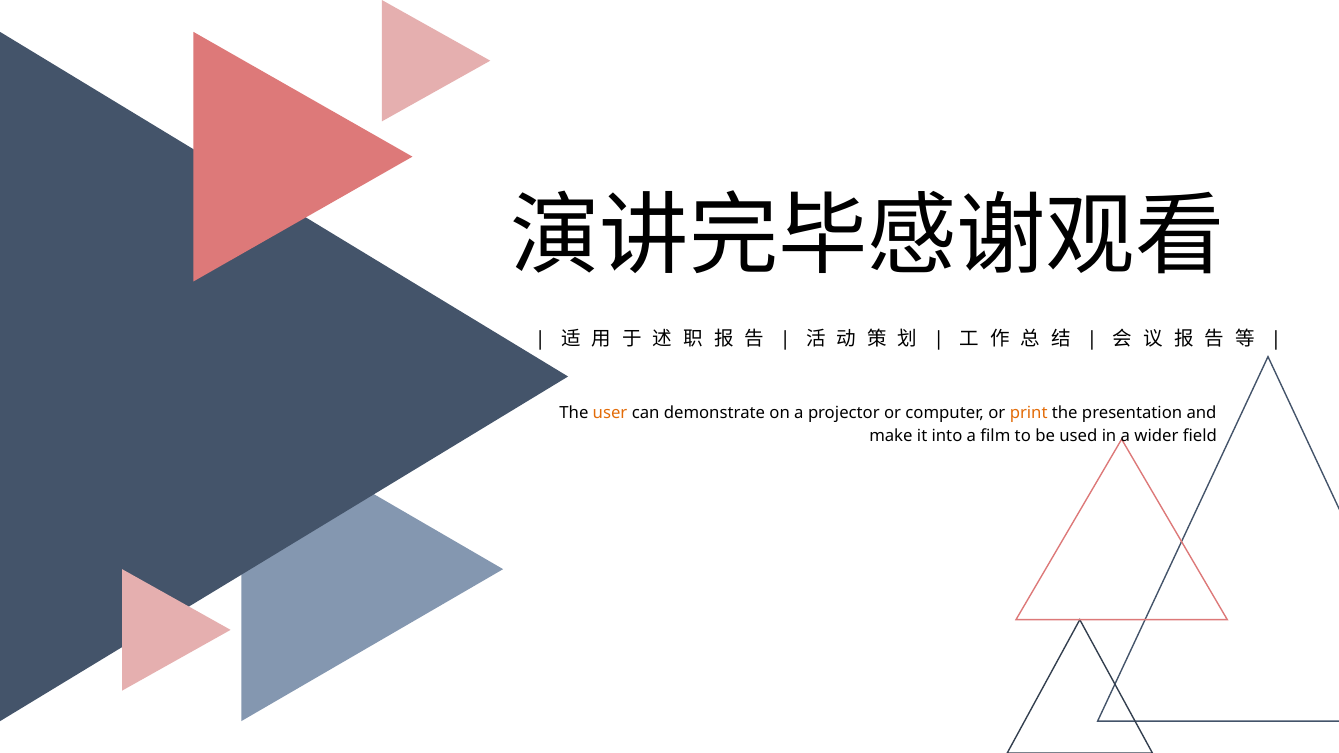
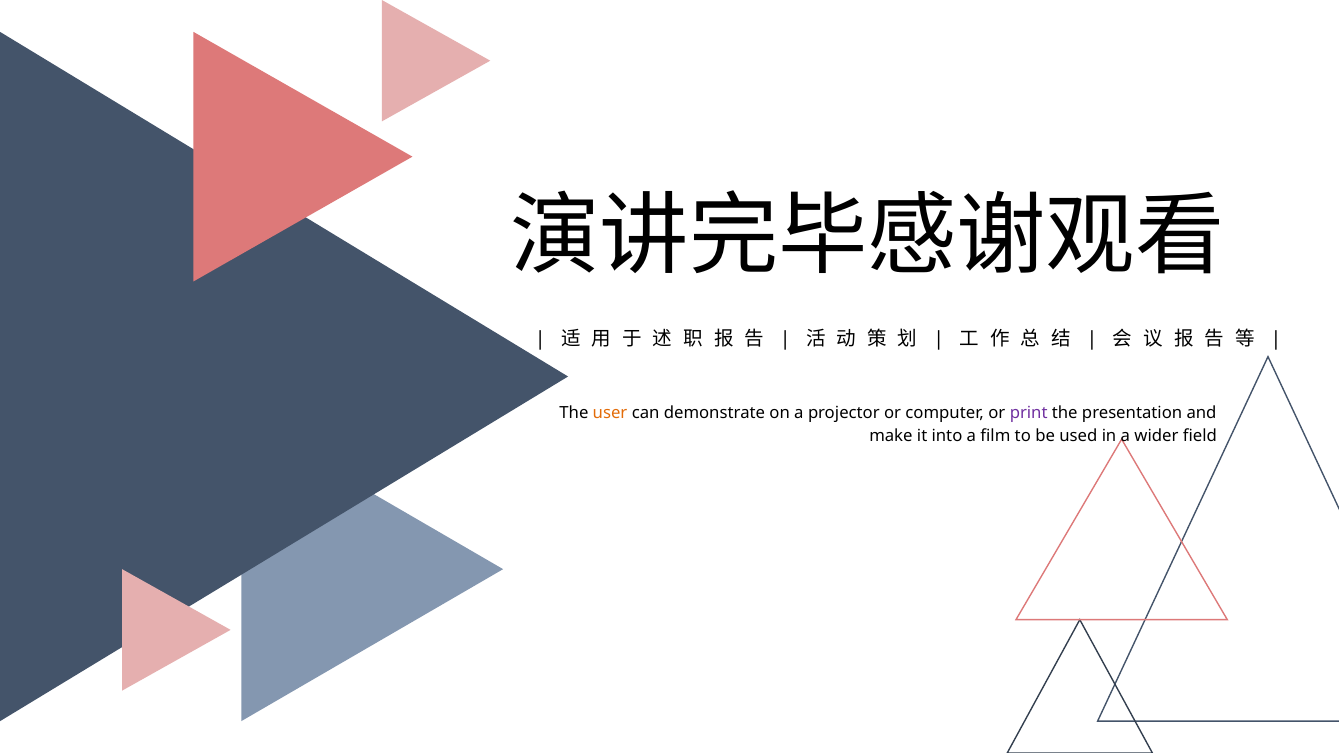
print colour: orange -> purple (1029, 413)
